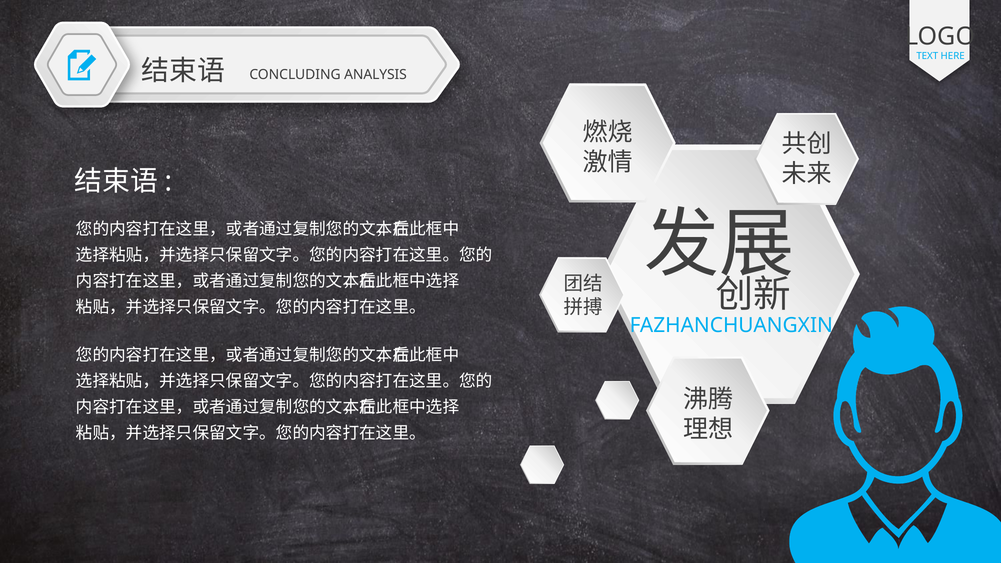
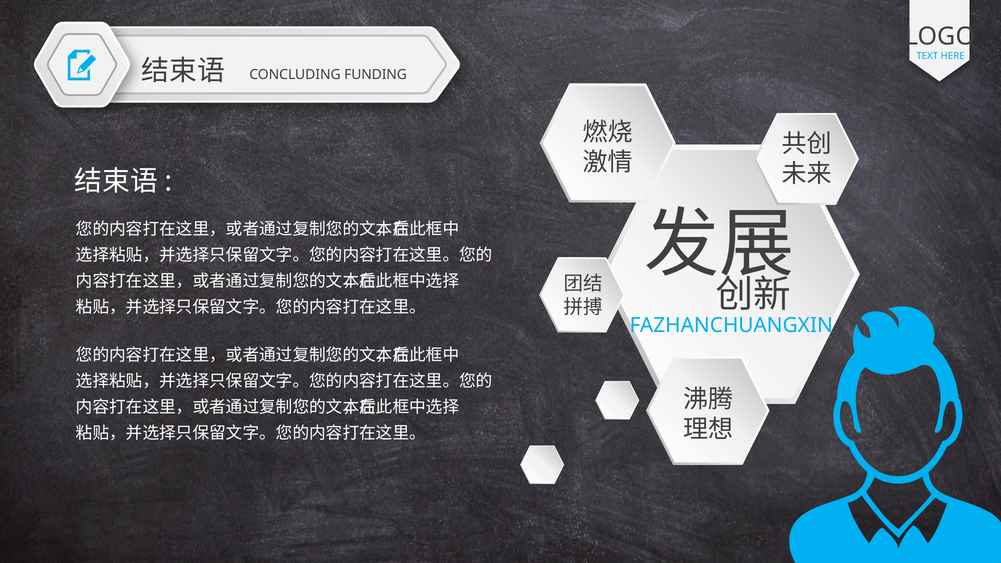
ANALYSIS: ANALYSIS -> FUNDING (376, 74)
